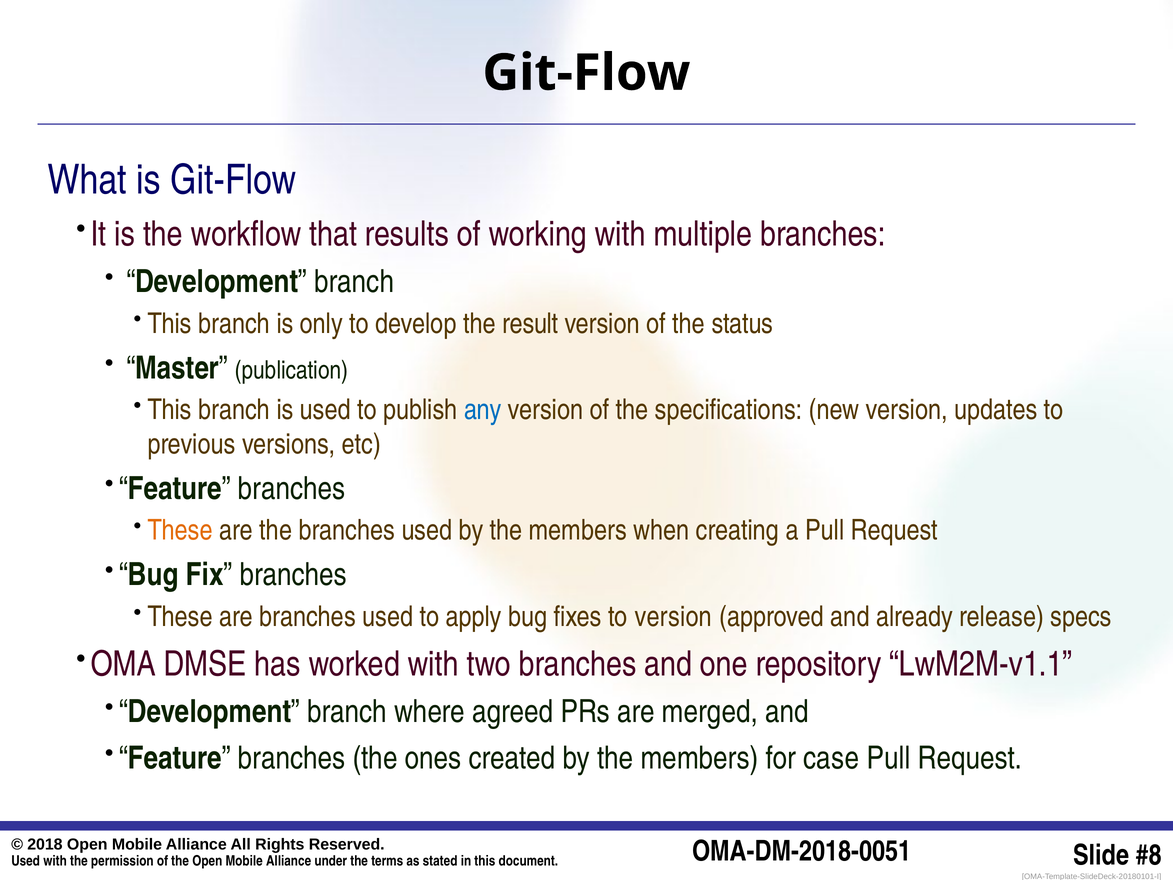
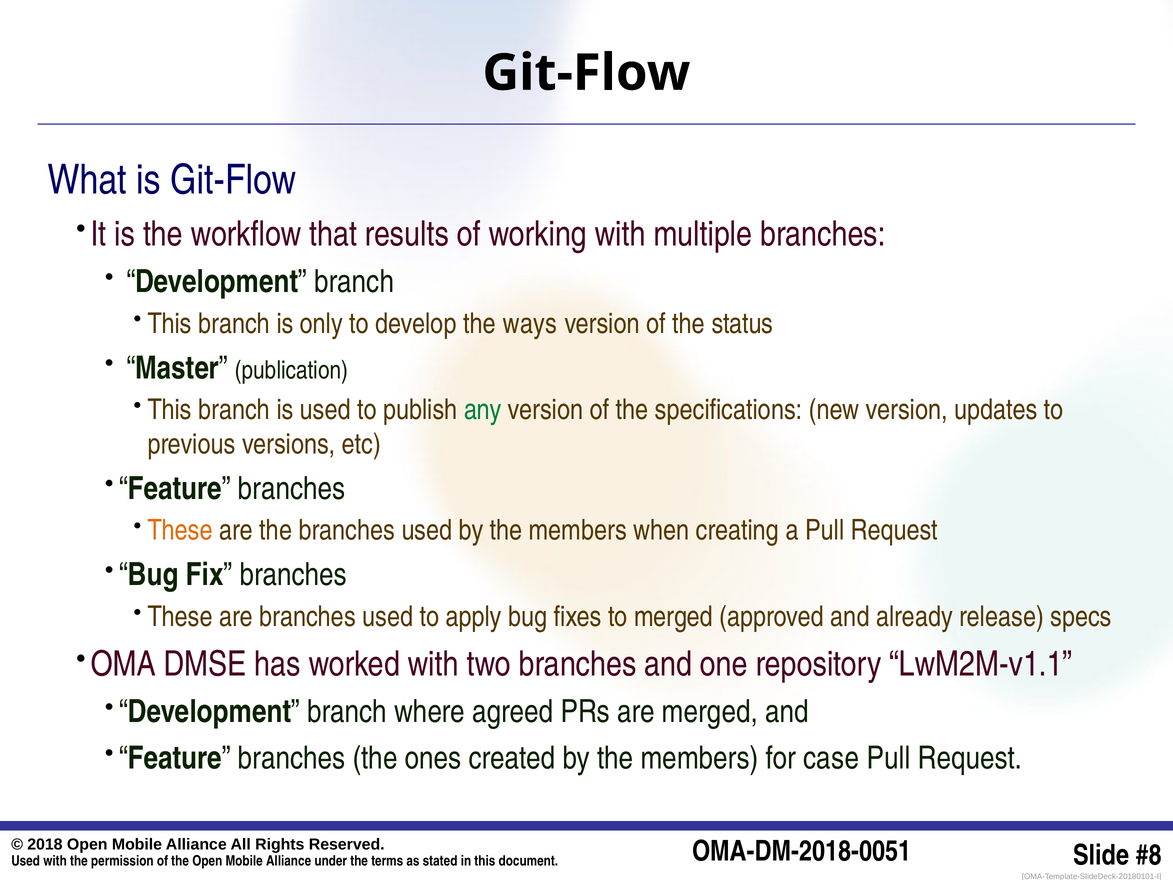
result: result -> ways (530, 324)
any colour: blue -> green (483, 410)
to version: version -> merged (673, 617)
